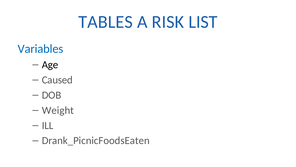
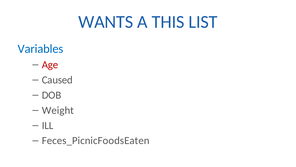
TABLES: TABLES -> WANTS (106, 22)
RISK: RISK -> THIS (168, 22)
Age colour: black -> red (50, 65)
Drank_PicnicFoodsEaten: Drank_PicnicFoodsEaten -> Feces_PicnicFoodsEaten (96, 140)
